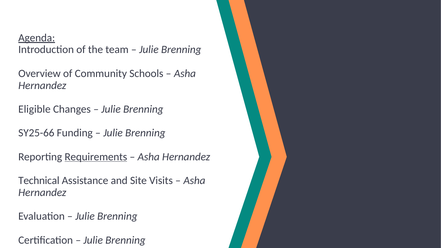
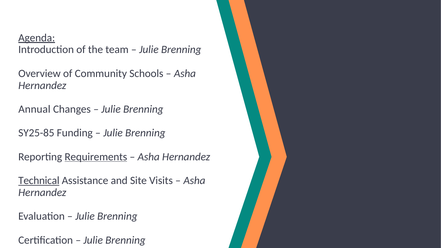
Eligible: Eligible -> Annual (34, 109)
SY25-66: SY25-66 -> SY25-85 (36, 133)
Technical underline: none -> present (39, 181)
